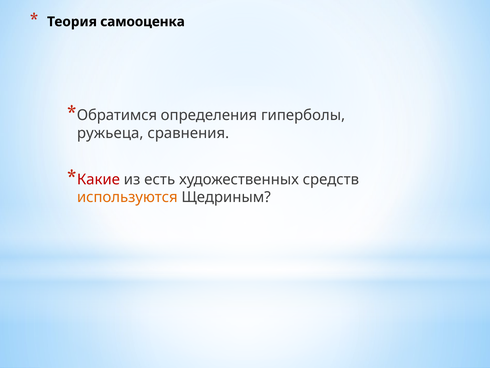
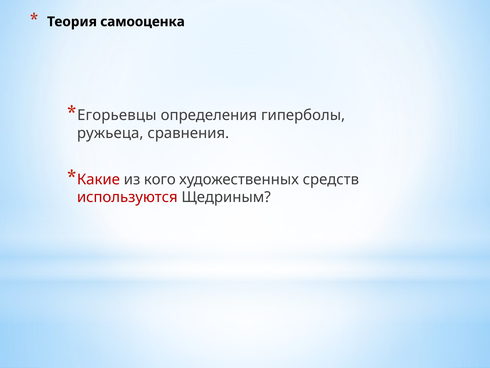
Обратимся: Обратимся -> Егорьевцы (117, 115)
есть: есть -> кого (160, 179)
используются colour: orange -> red (127, 197)
